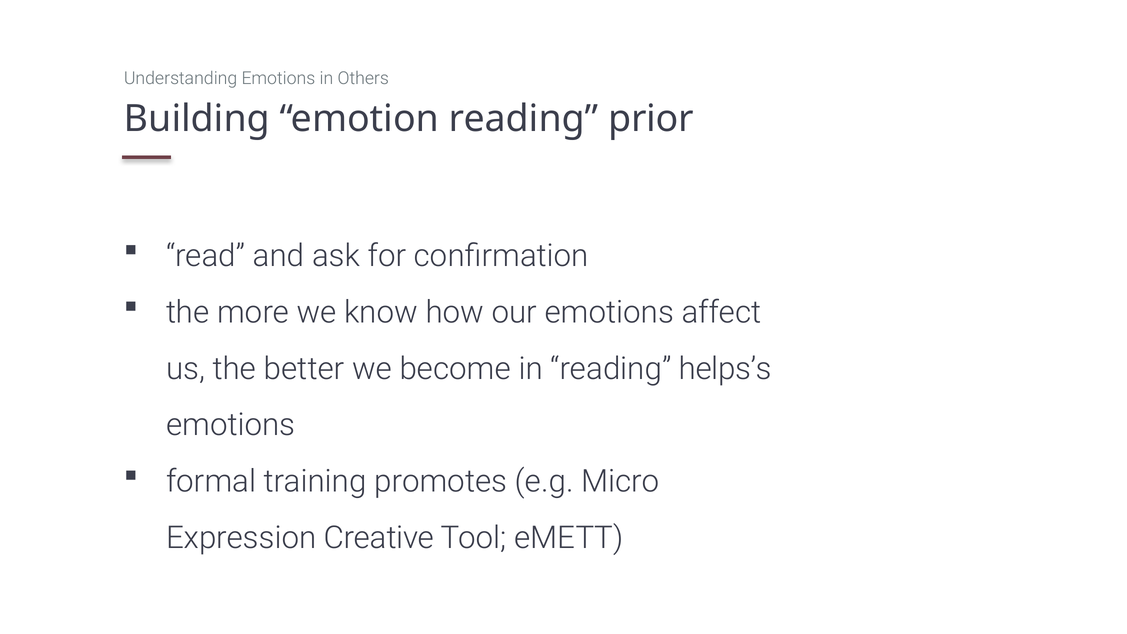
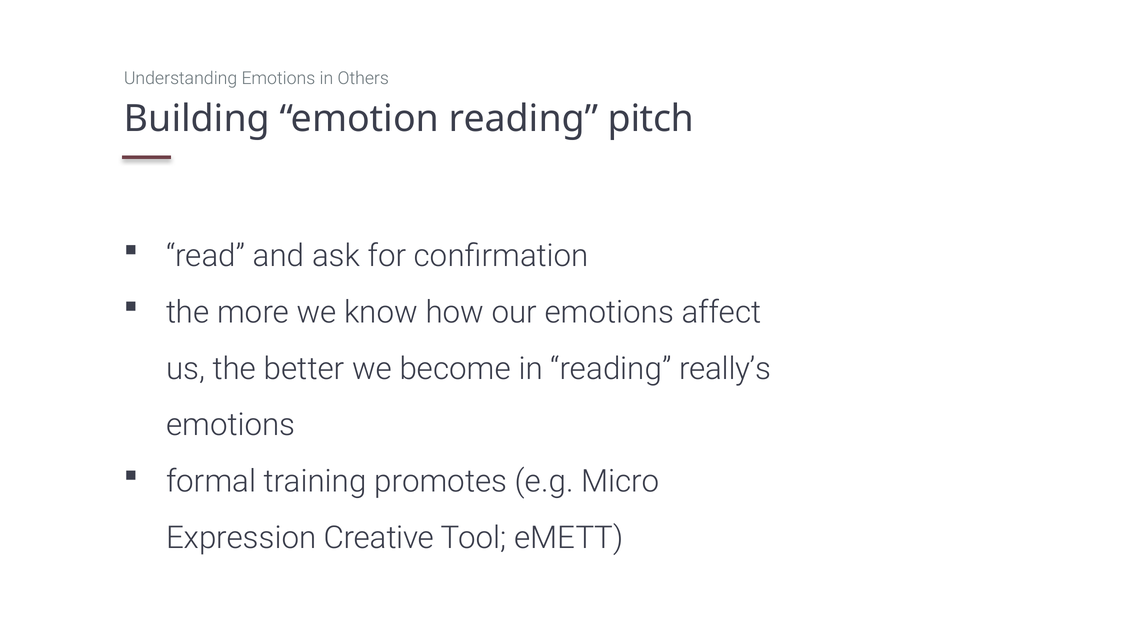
prior: prior -> pitch (651, 119)
helps’s: helps’s -> really’s (725, 369)
